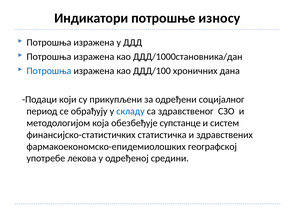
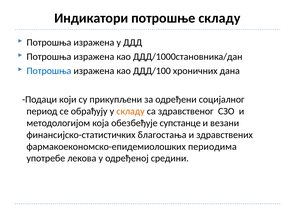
потрошње износу: износу -> складу (219, 18)
складу colour: blue -> orange (131, 111)
систем: систем -> везани (225, 123)
статистичка: статистичка -> благостања (162, 135)
географској: географској -> периодима (212, 147)
